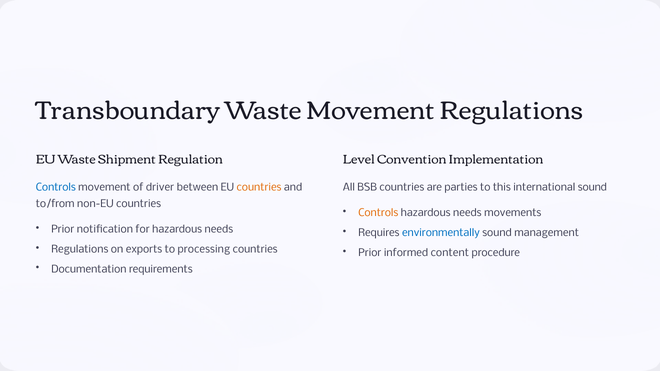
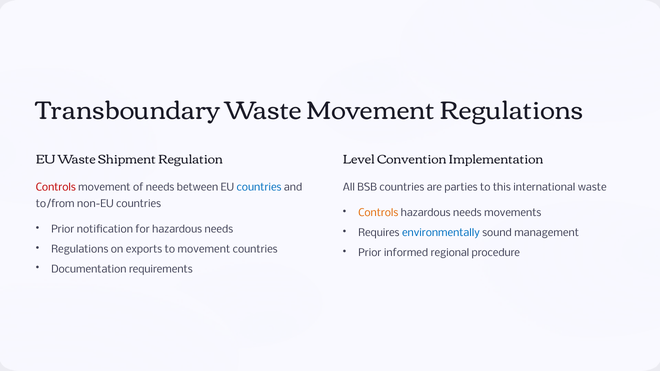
Controls colour: blue -> red (56, 188)
of driver: driver -> needs (160, 188)
countries colour: orange -> blue (259, 188)
international sound: sound -> waste (592, 188)
to processing: processing -> movement (204, 250)
content: content -> regional (450, 253)
